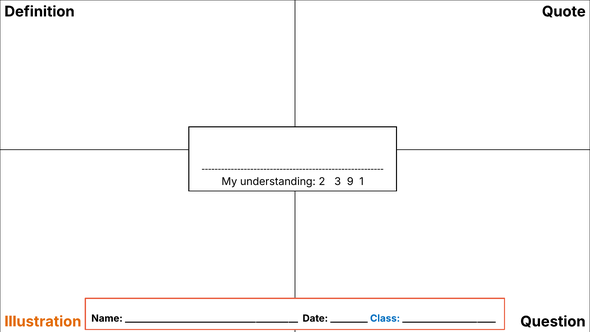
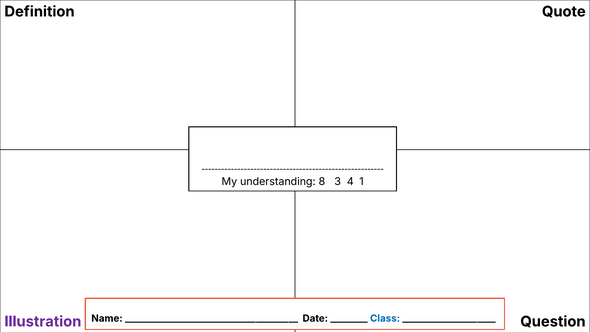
2: 2 -> 8 (322, 182)
9: 9 -> 4 (350, 182)
Illustration colour: orange -> purple (43, 321)
